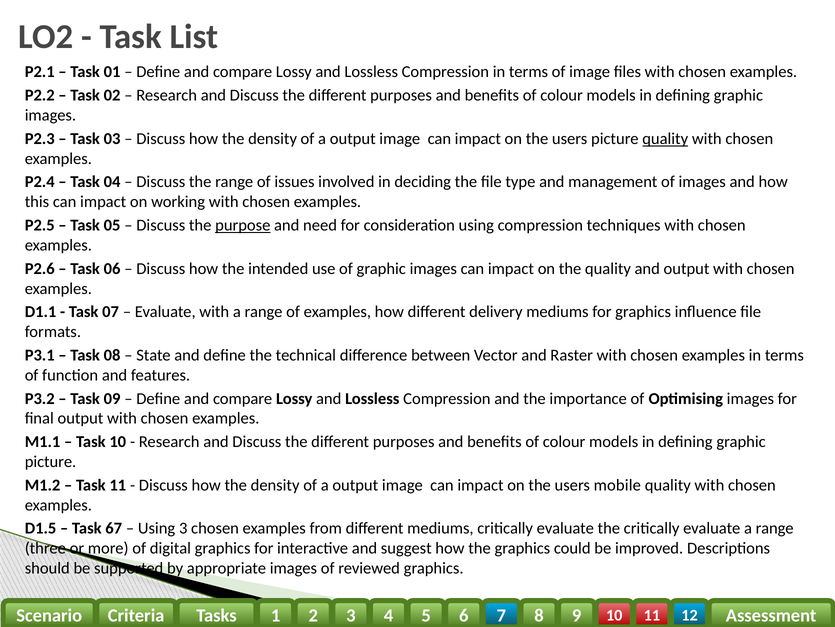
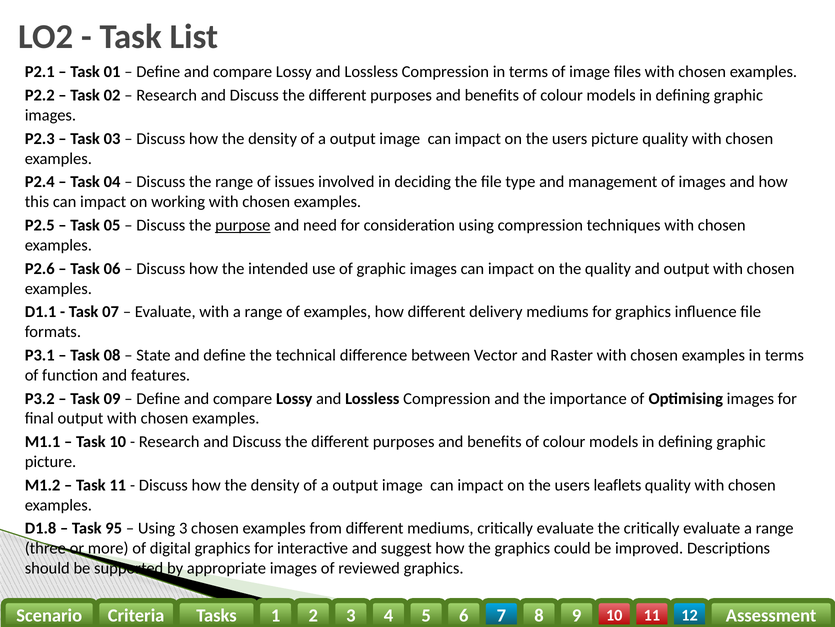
quality underline: present -> none (665, 139)
mobile: mobile -> leaflets (618, 485)
D1.5: D1.5 -> D1.8 (41, 528)
67: 67 -> 95 (114, 528)
